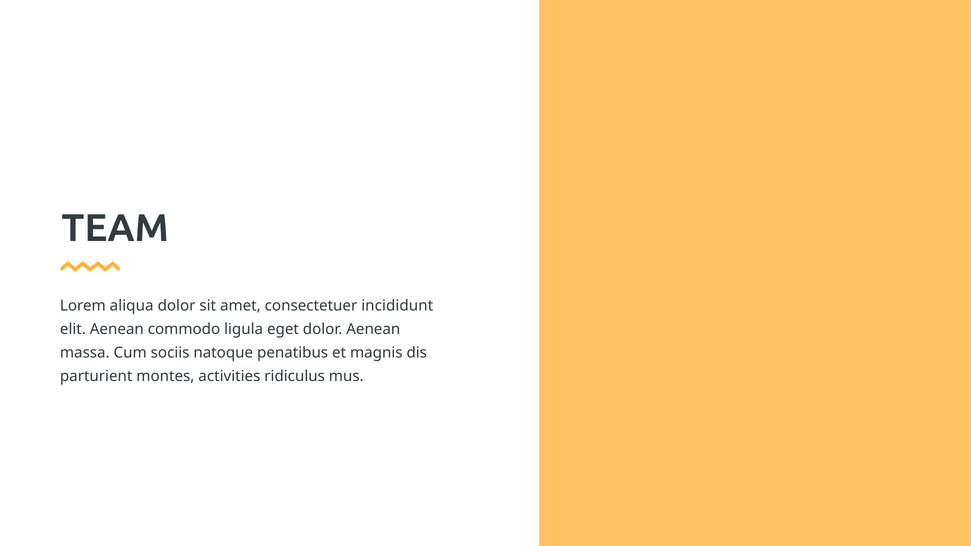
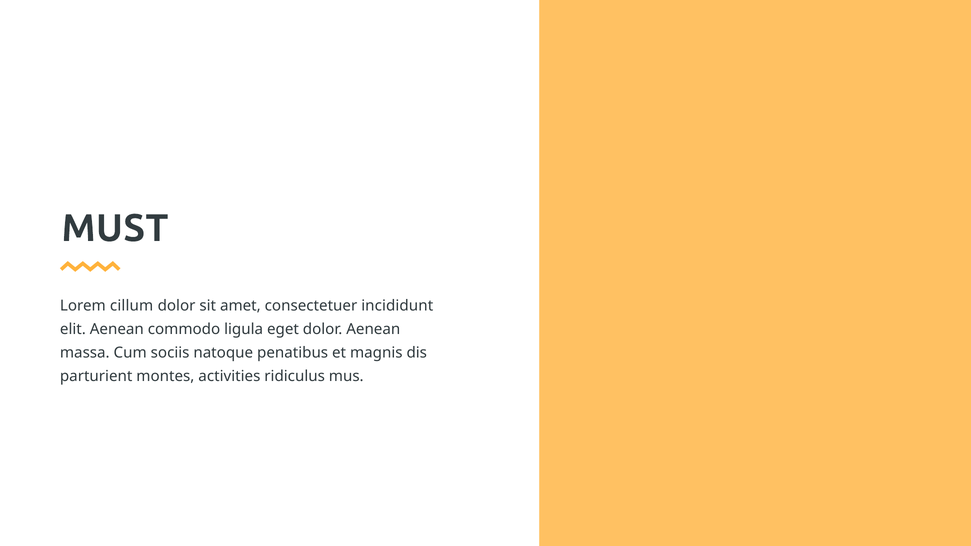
TEAM: TEAM -> MUST (115, 228)
aliqua: aliqua -> cillum (132, 306)
